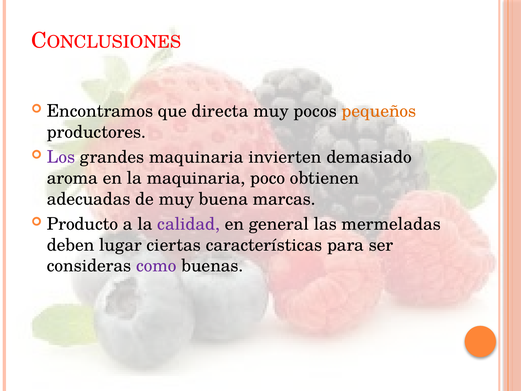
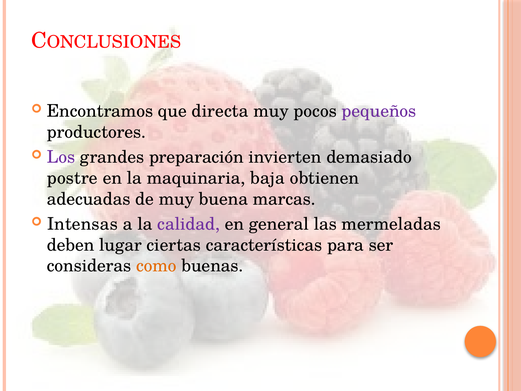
pequeños colour: orange -> purple (379, 111)
grandes maquinaria: maquinaria -> preparación (196, 157)
aroma: aroma -> postre (72, 178)
poco: poco -> baja (268, 178)
Producto: Producto -> Intensas (82, 224)
como colour: purple -> orange (156, 266)
